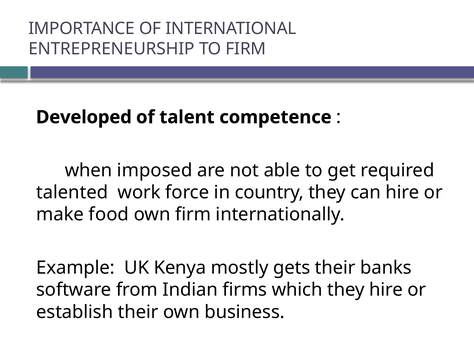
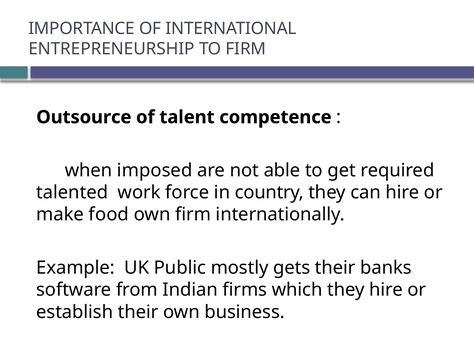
Developed: Developed -> Outsource (84, 117)
Kenya: Kenya -> Public (180, 268)
